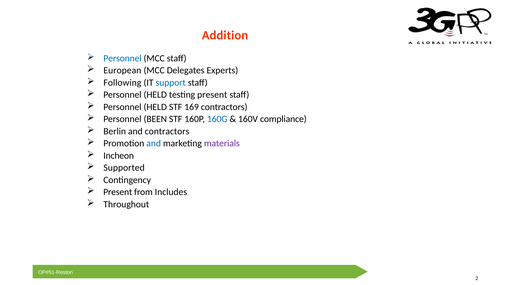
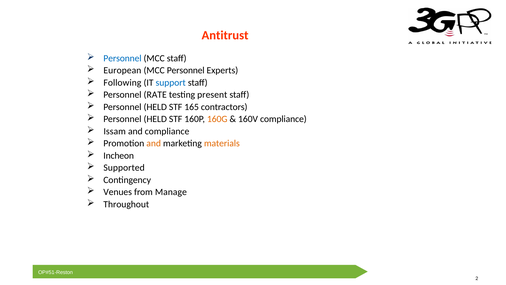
Addition: Addition -> Antitrust (225, 35)
MCC Delegates: Delegates -> Personnel (186, 70)
HELD: HELD -> RATE (155, 95)
169: 169 -> 165 (192, 107)
BEEN: BEEN -> HELD (155, 119)
160G colour: blue -> orange (217, 119)
Berlin: Berlin -> Issam (115, 131)
and contractors: contractors -> compliance (167, 131)
and colour: blue -> orange (154, 143)
materials colour: purple -> orange (222, 143)
Present: Present -> Venues (118, 192)
Includes: Includes -> Manage (171, 192)
